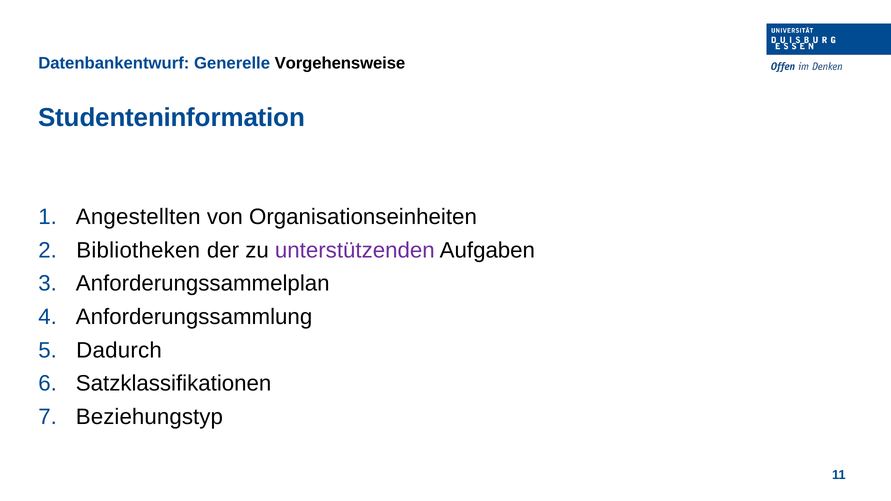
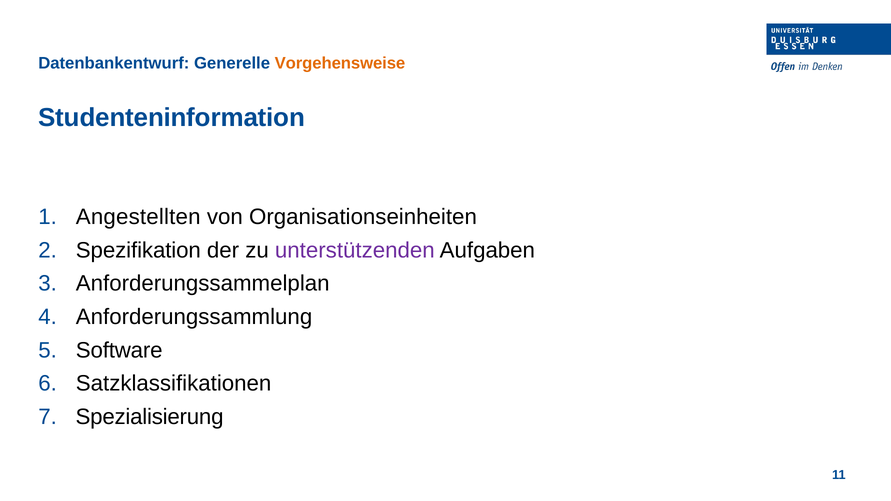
Vorgehensweise colour: black -> orange (340, 63)
Bibliotheken: Bibliotheken -> Spezifikation (138, 250)
Dadurch: Dadurch -> Software (119, 350)
Beziehungstyp: Beziehungstyp -> Spezialisierung (150, 417)
